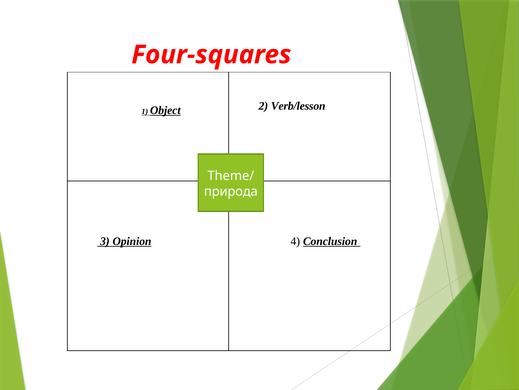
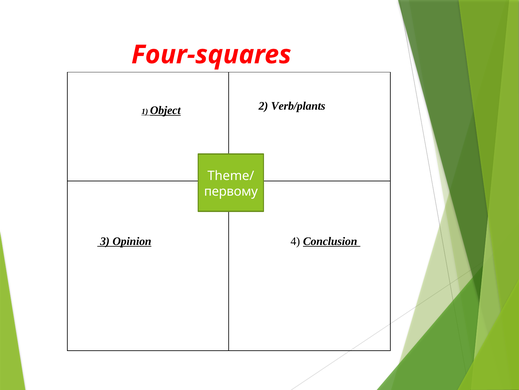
Verb/lesson: Verb/lesson -> Verb/plants (298, 106)
природа: природа -> первому (231, 191)
